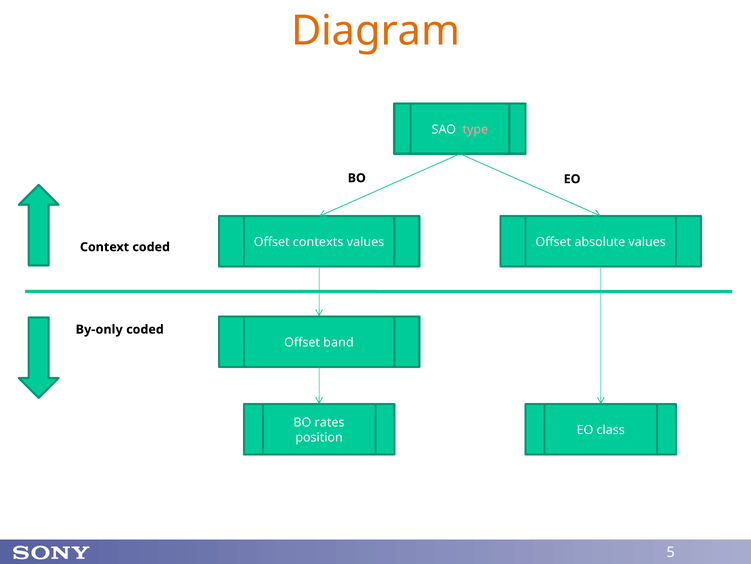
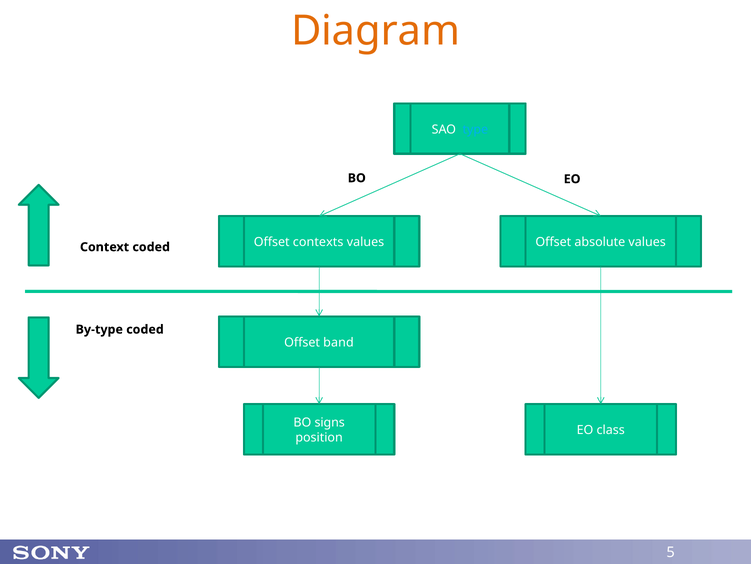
type colour: pink -> light blue (475, 129)
By-only: By-only -> By-type (99, 329)
rates: rates -> signs (330, 422)
